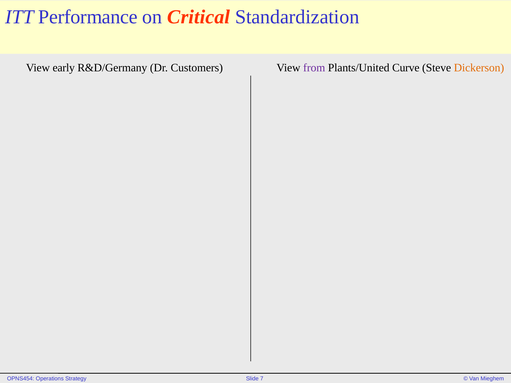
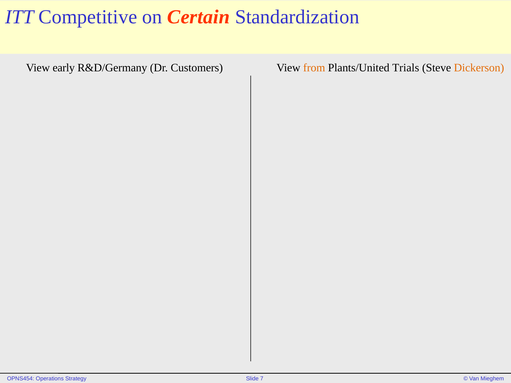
Performance: Performance -> Competitive (88, 17)
Critical: Critical -> Certain (199, 17)
from colour: purple -> orange (314, 68)
Curve: Curve -> Trials (406, 68)
